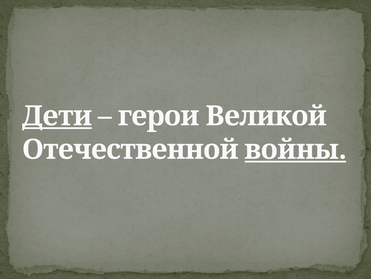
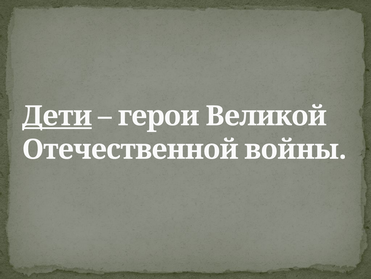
войны underline: present -> none (296, 149)
